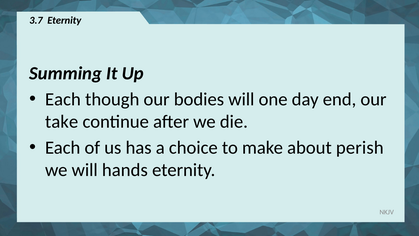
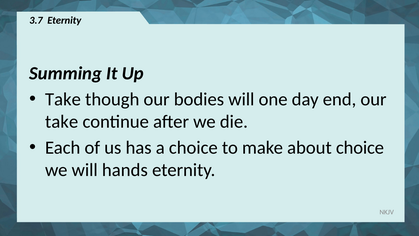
Each: Each -> Take (63, 99)
about perish: perish -> choice (360, 148)
